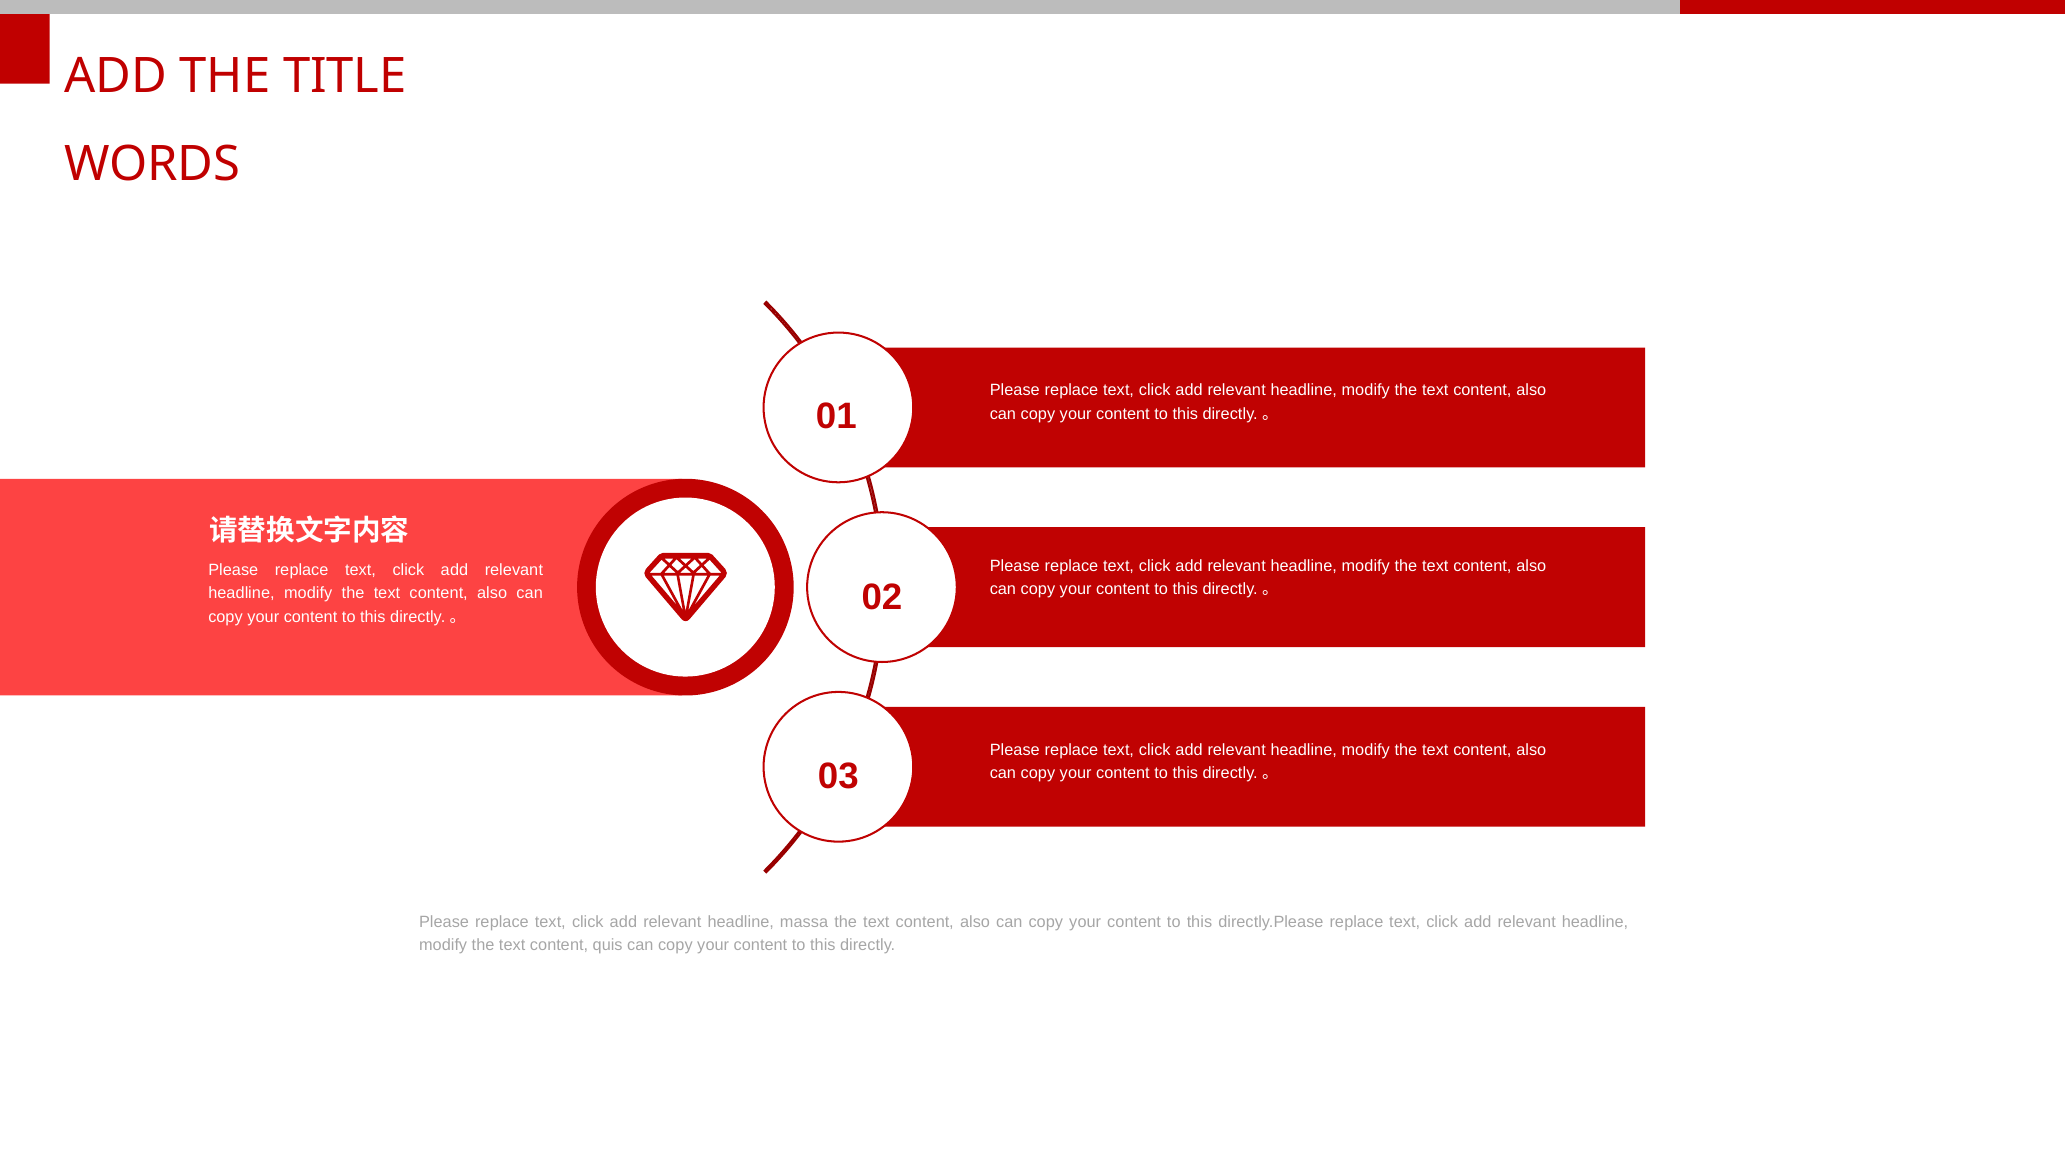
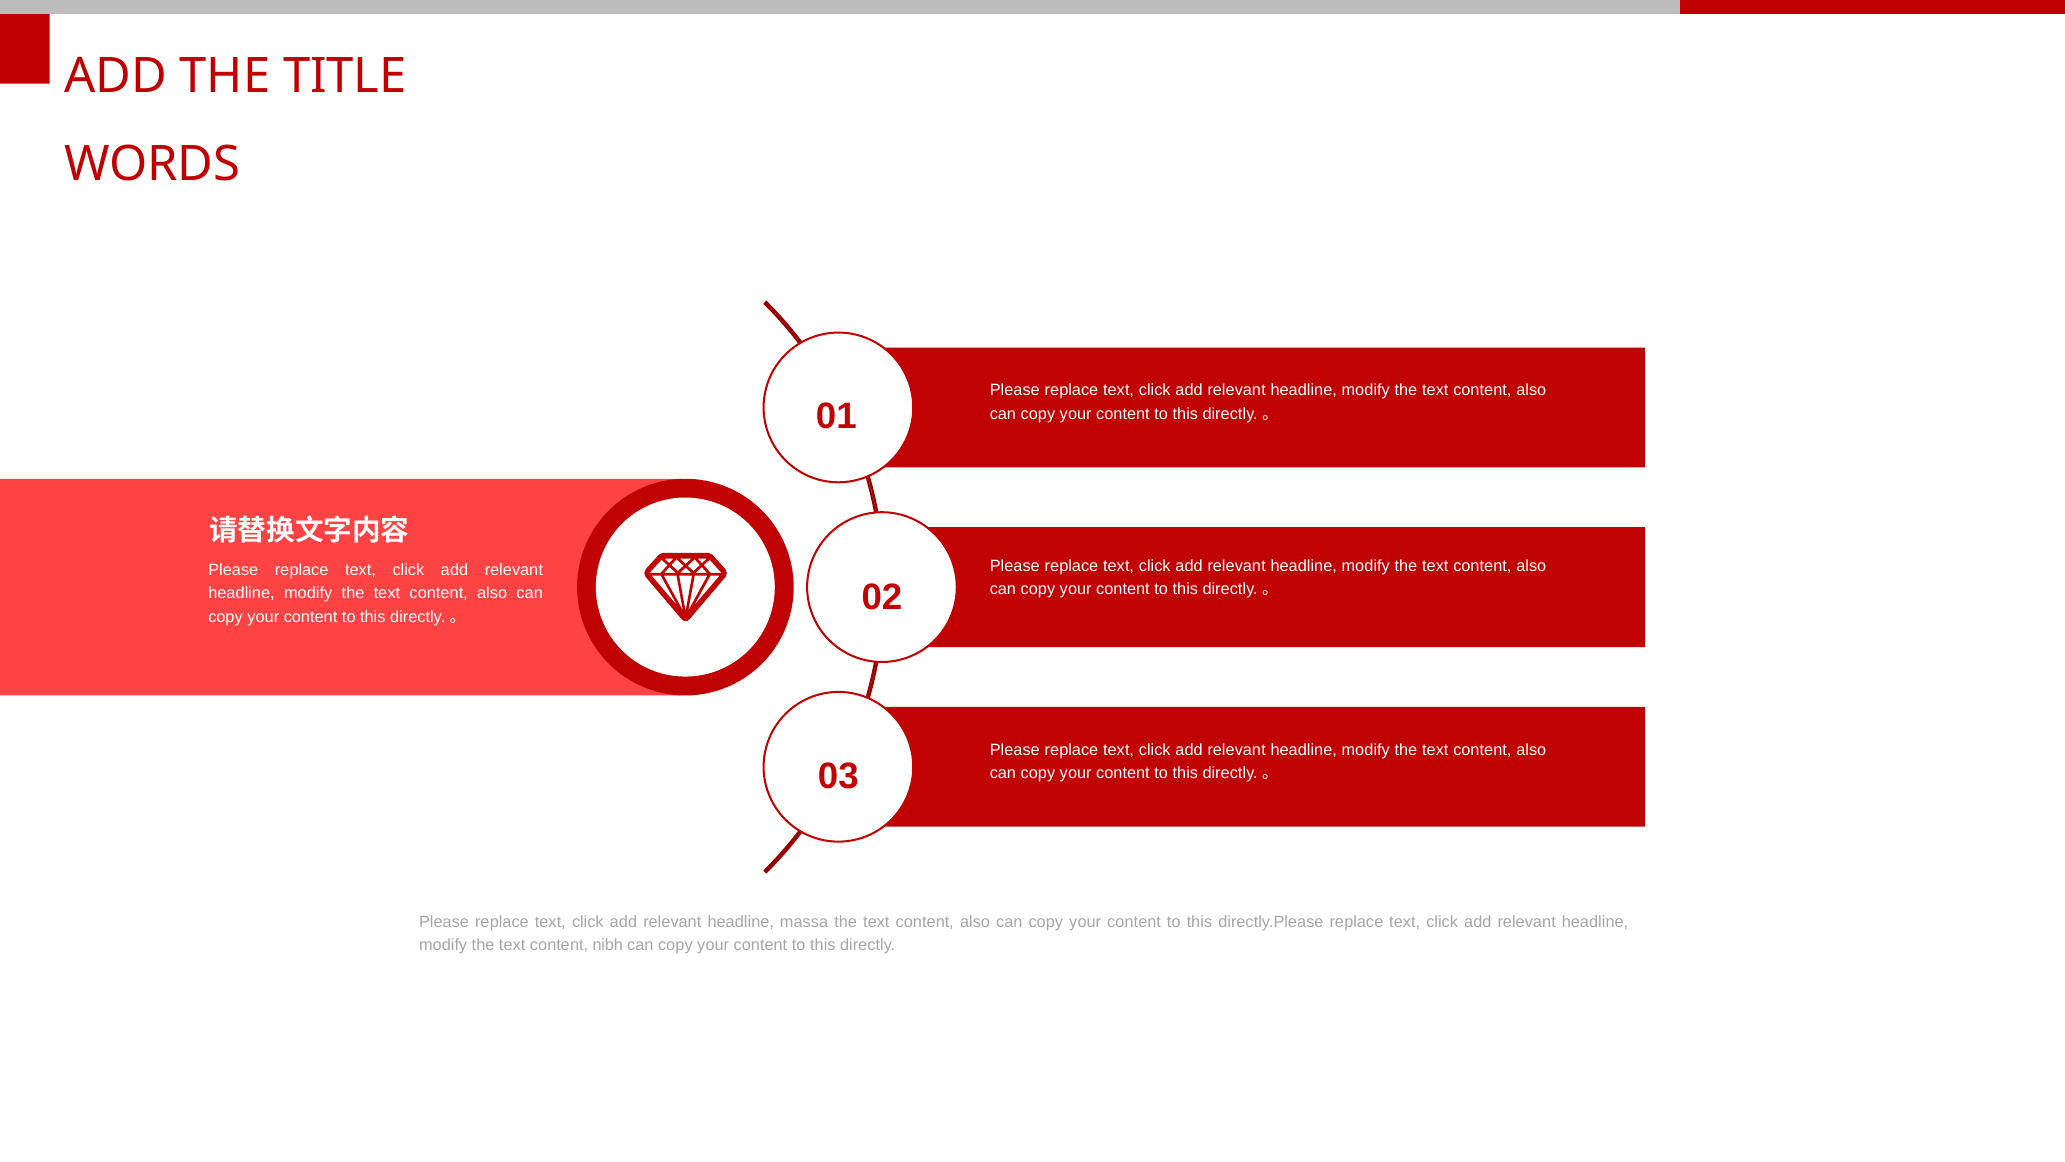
quis: quis -> nibh (608, 945)
